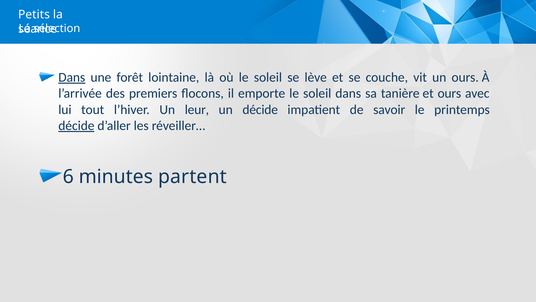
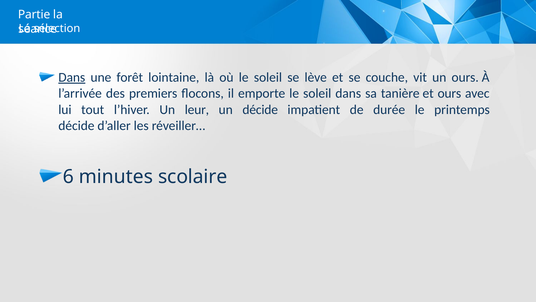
Petits: Petits -> Partie (34, 15)
savoir: savoir -> durée (389, 109)
décide underline: present -> none (76, 125)
partent: partent -> scolaire (193, 176)
